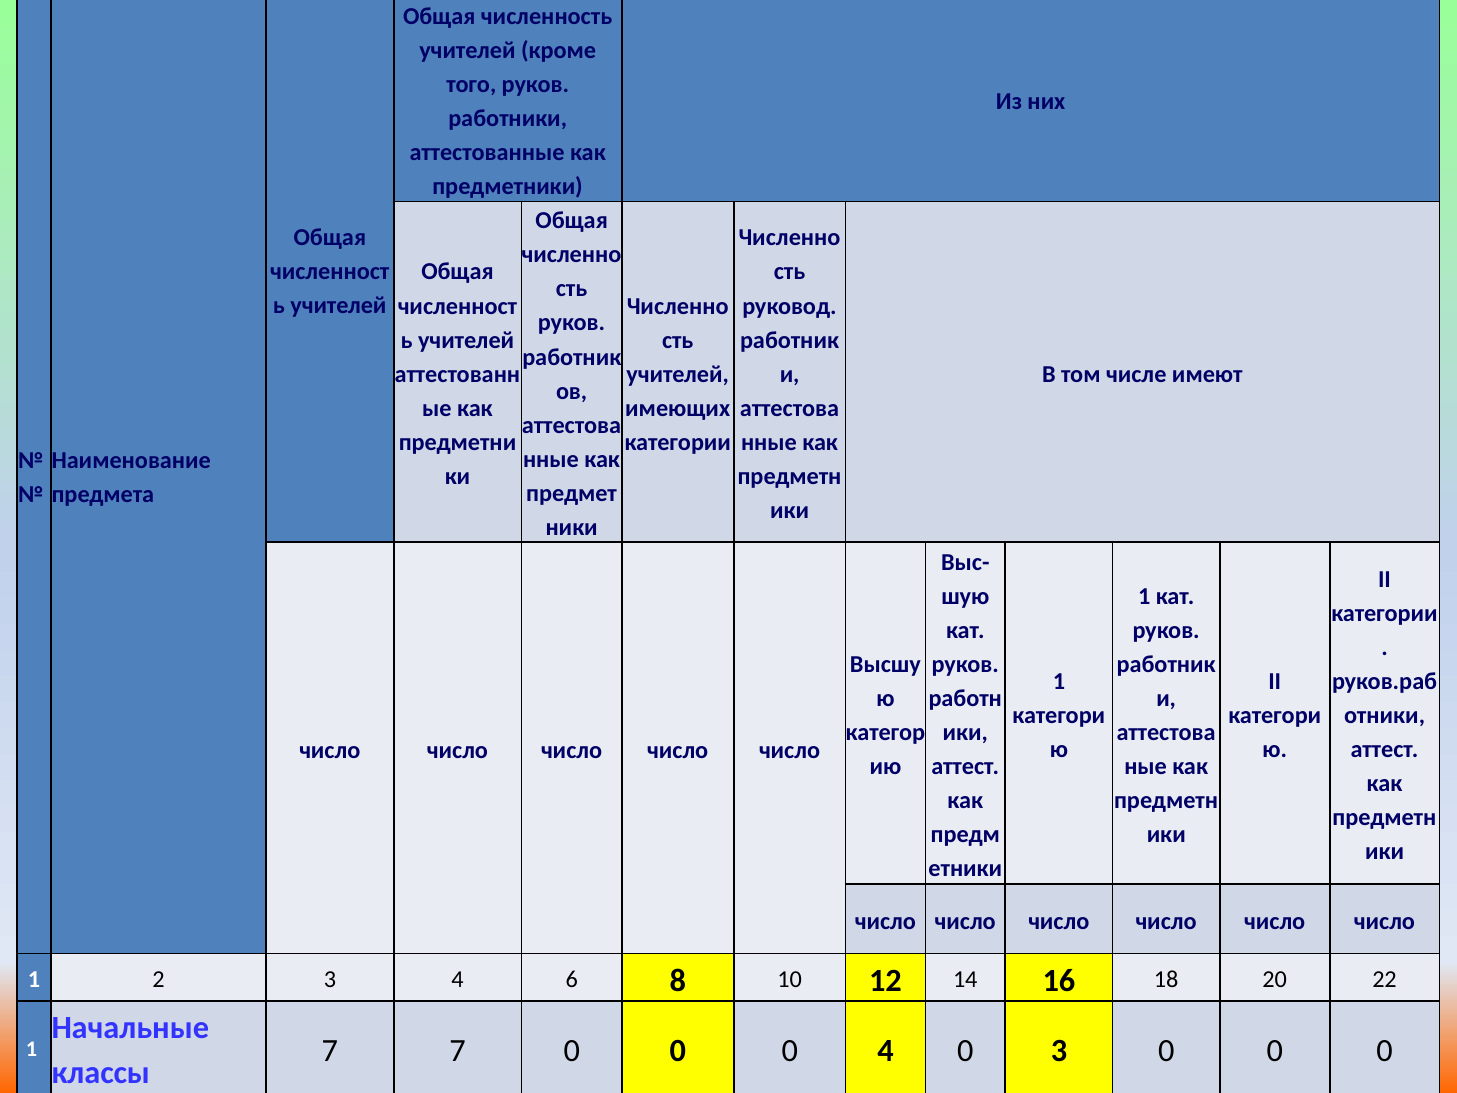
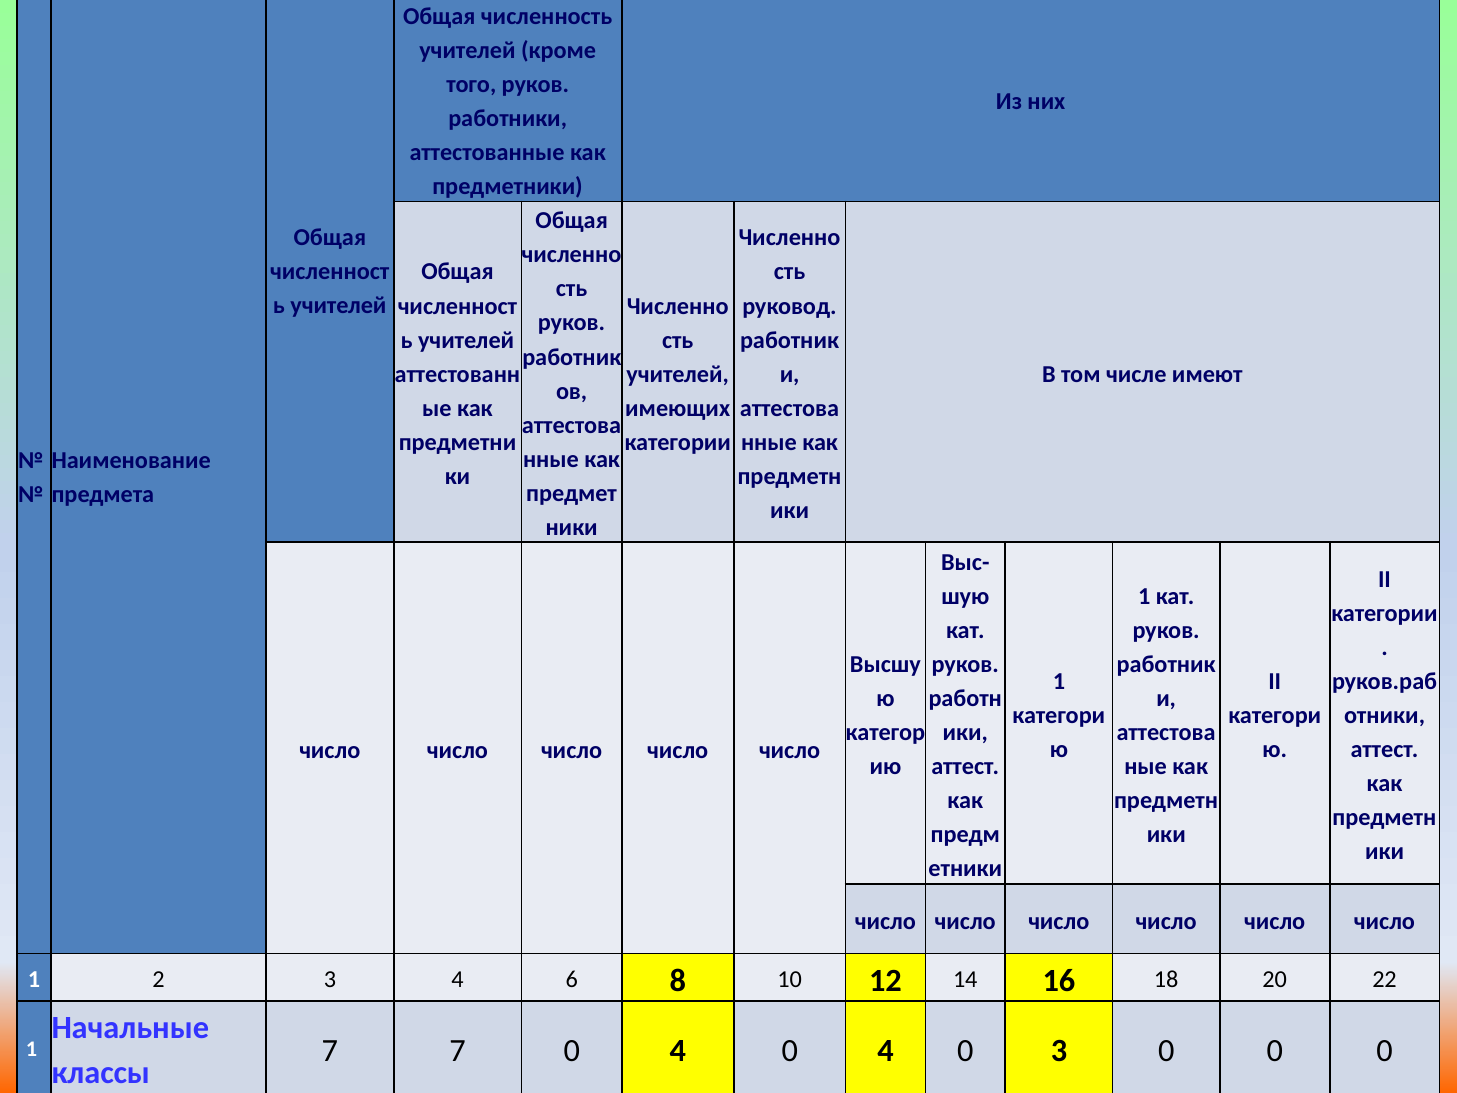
7 0 0: 0 -> 4 (678, 1050)
